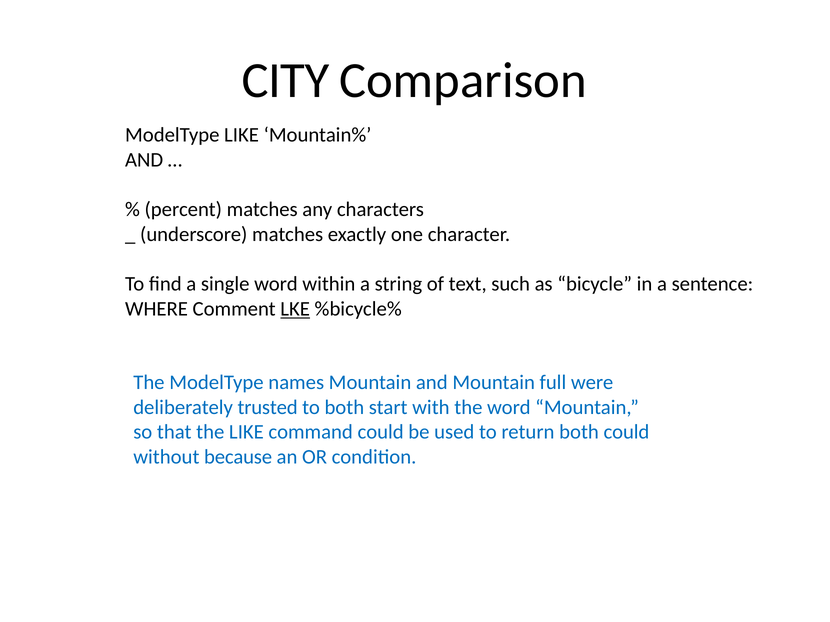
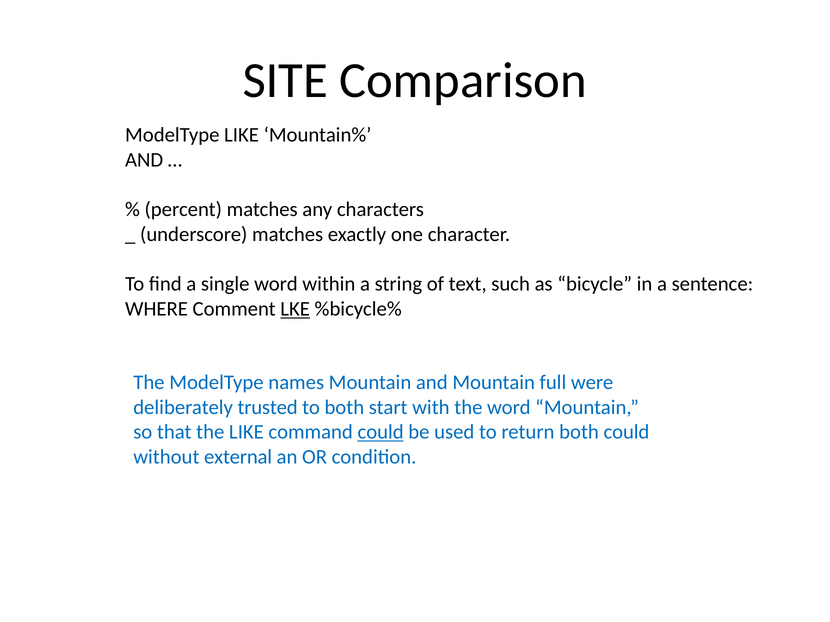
CITY: CITY -> SITE (285, 80)
could underline: none -> present (381, 432)
because: because -> external (238, 457)
